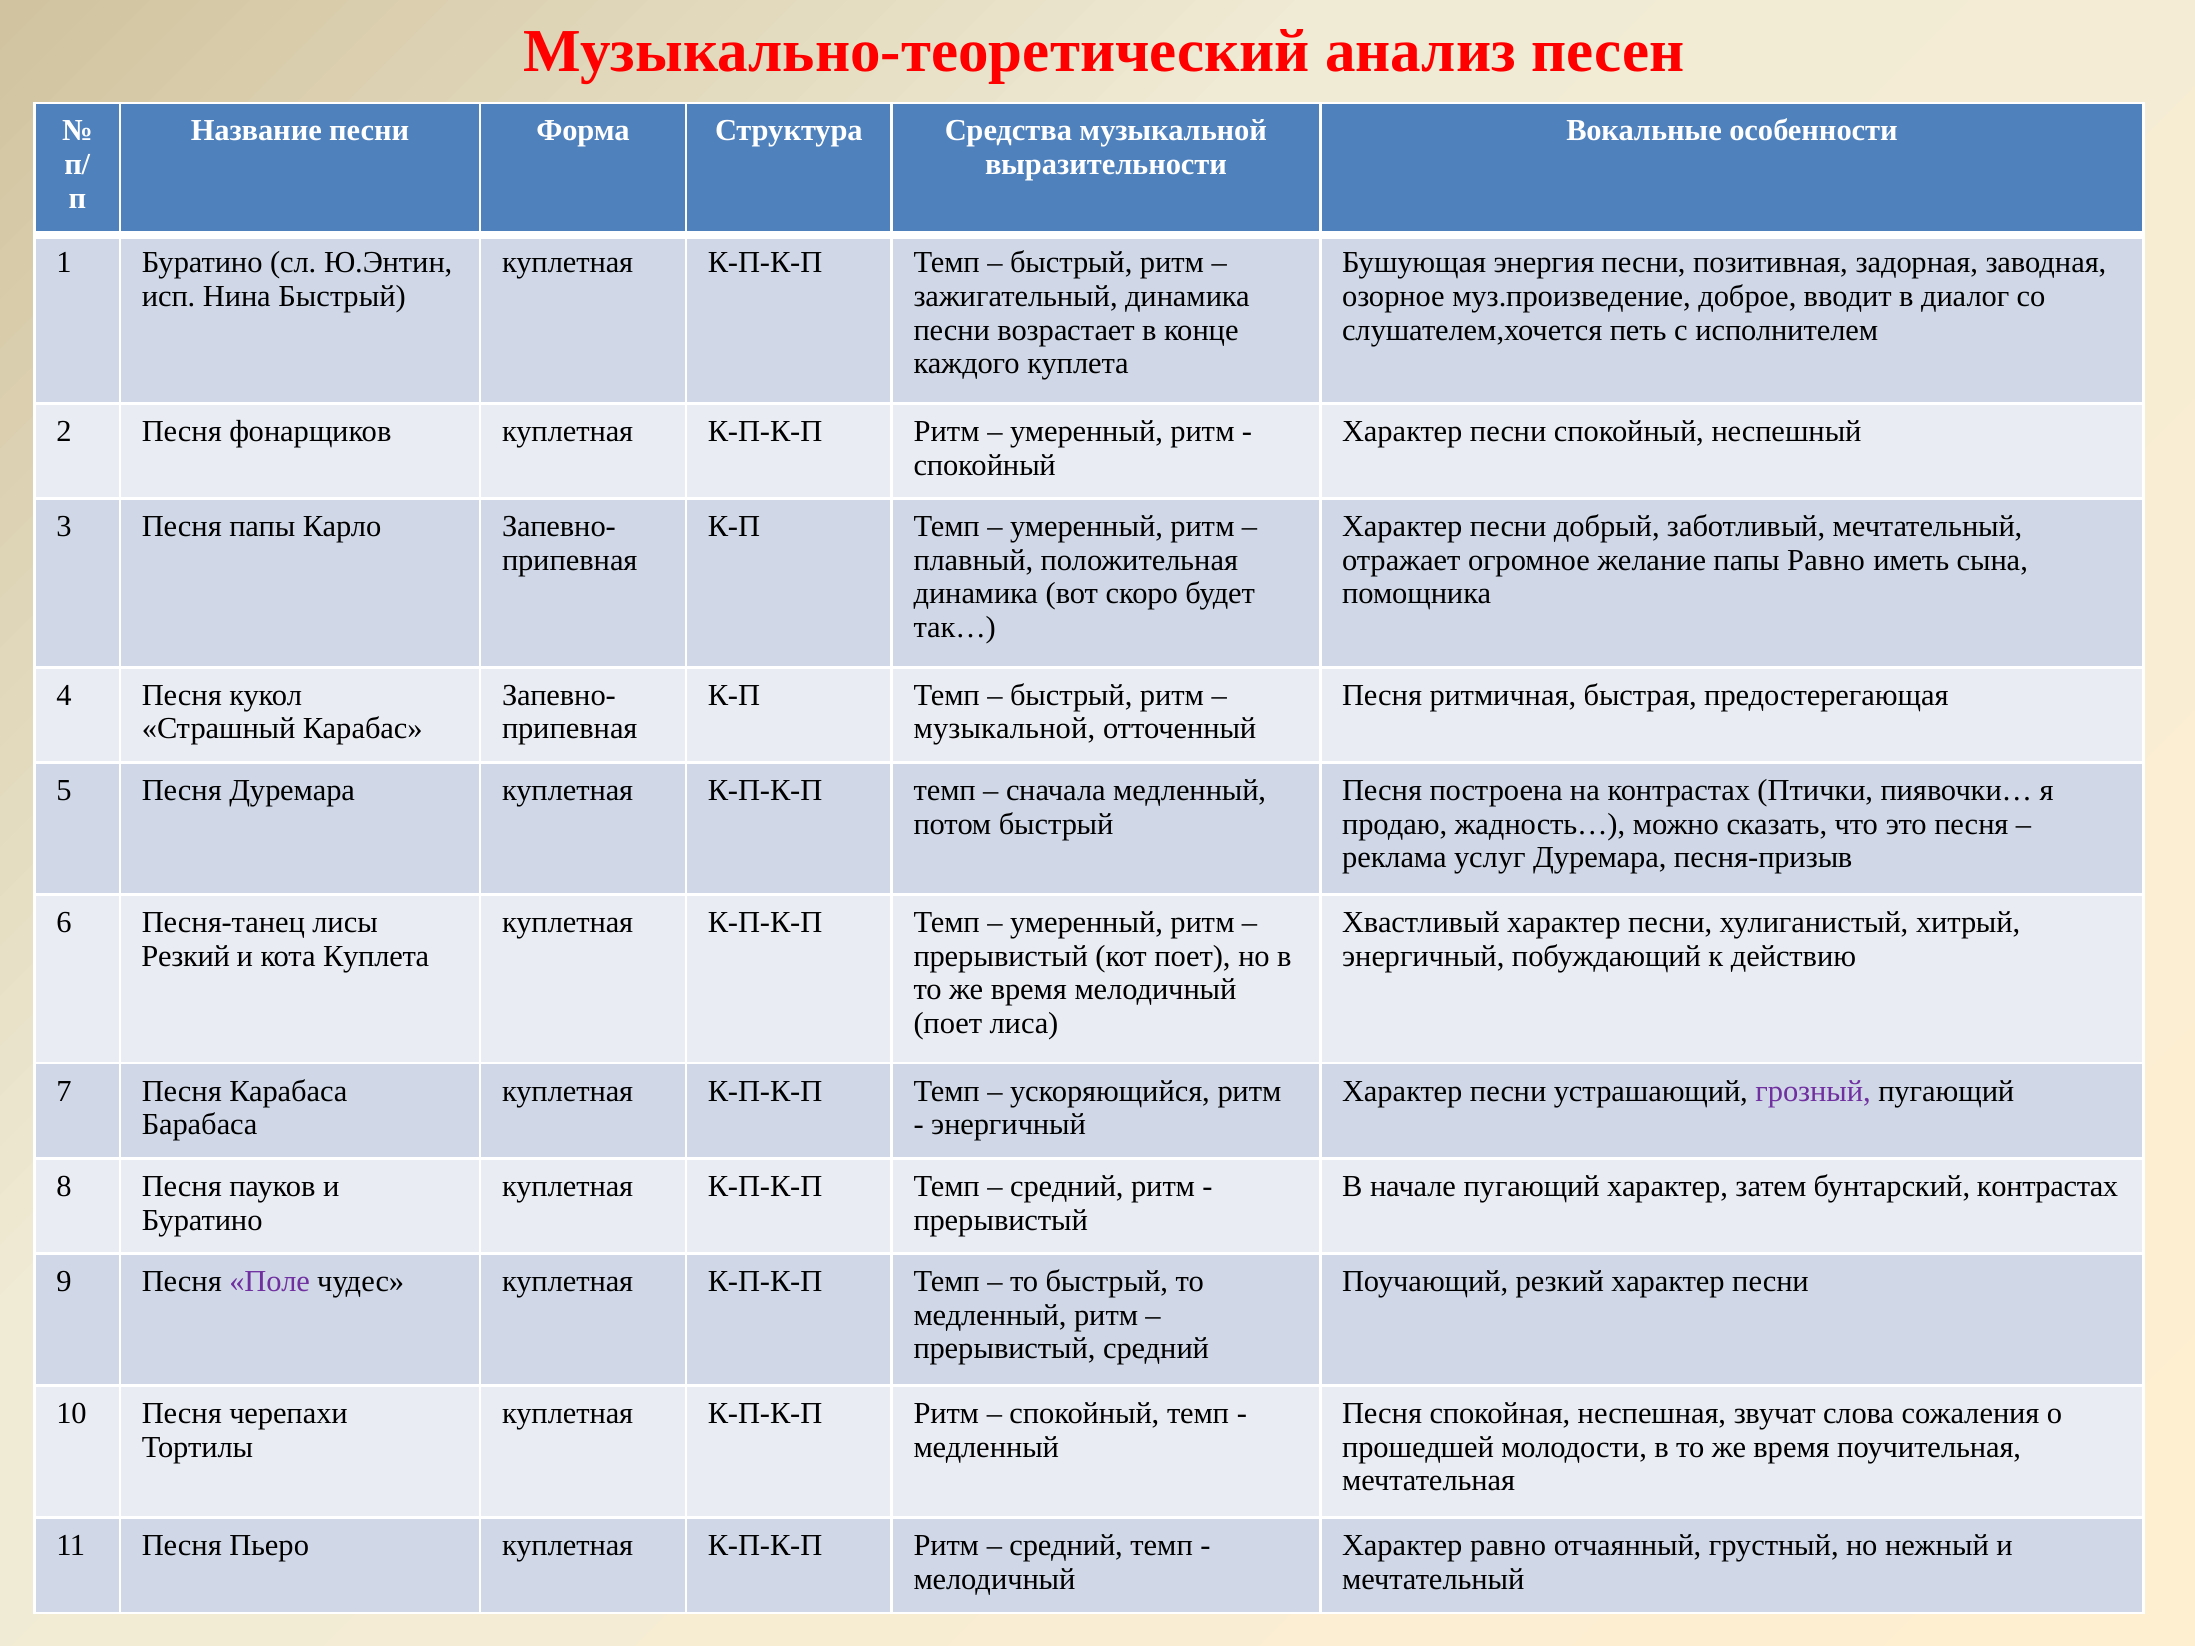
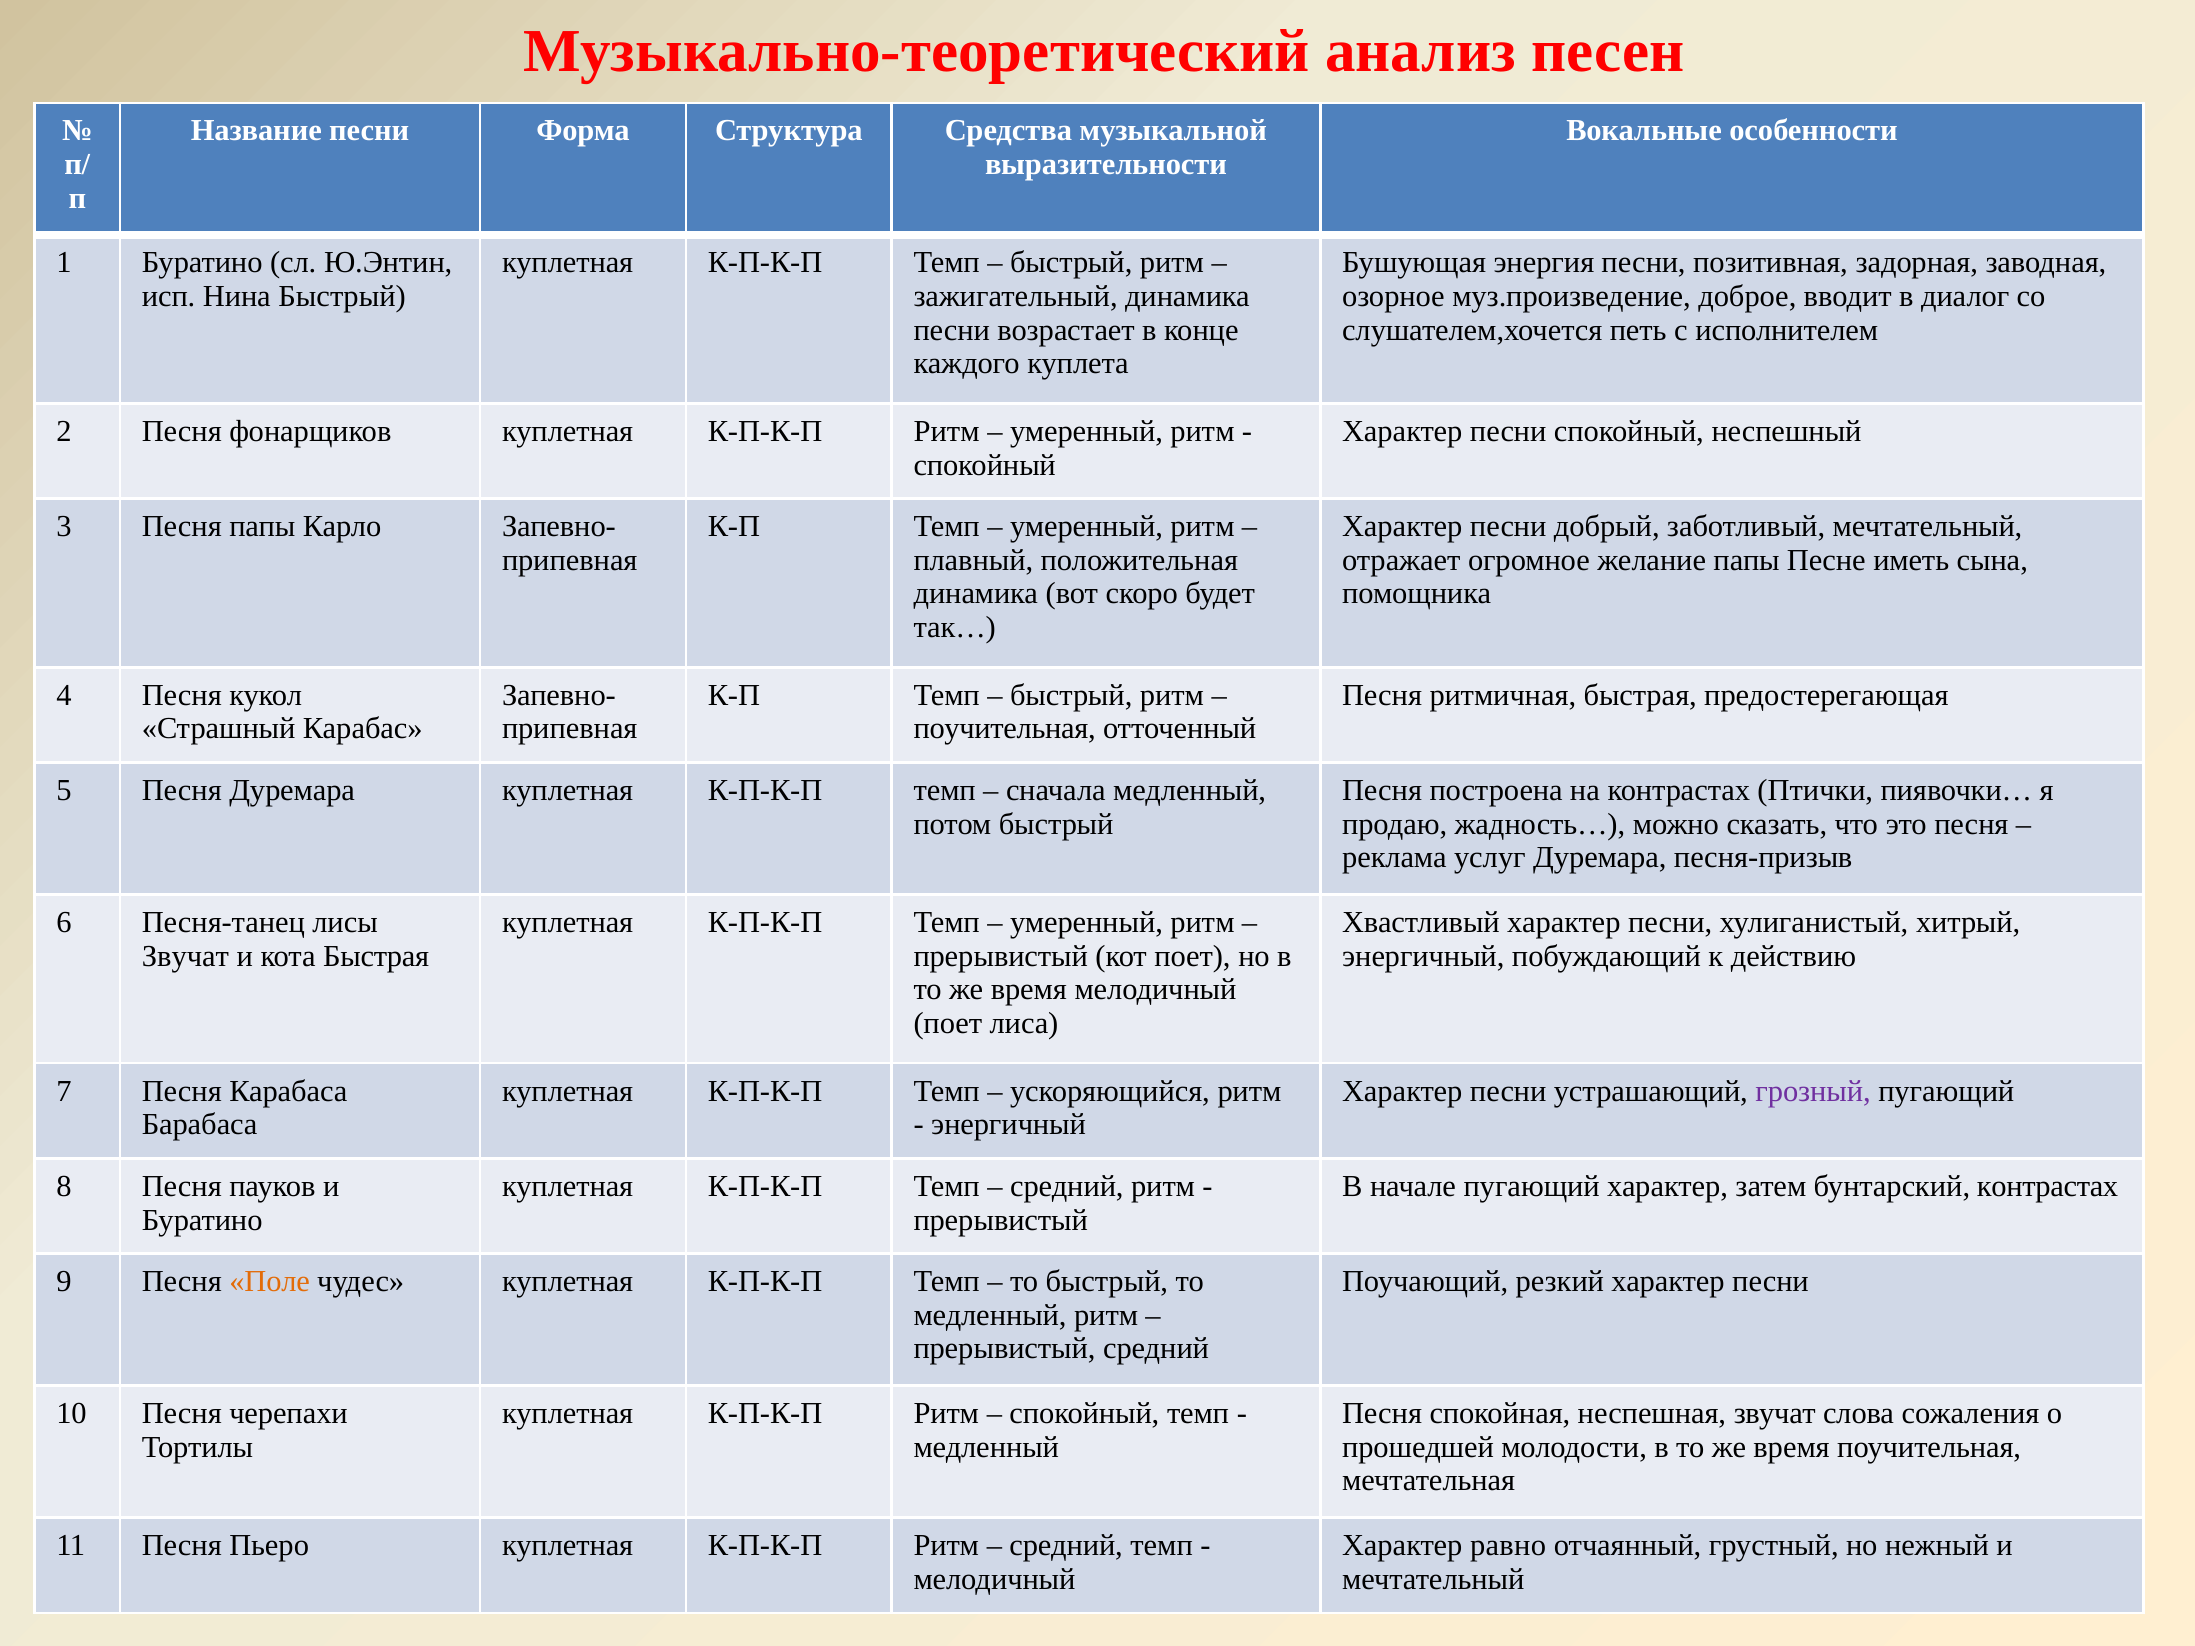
папы Равно: Равно -> Песне (1826, 560)
музыкальной: музыкальной -> поучительная (1005, 729)
Резкий: Резкий -> Звучат (186, 956)
кота Куплета: Куплета -> Быстрая (376, 956)
Поле colour: purple -> orange (270, 1282)
